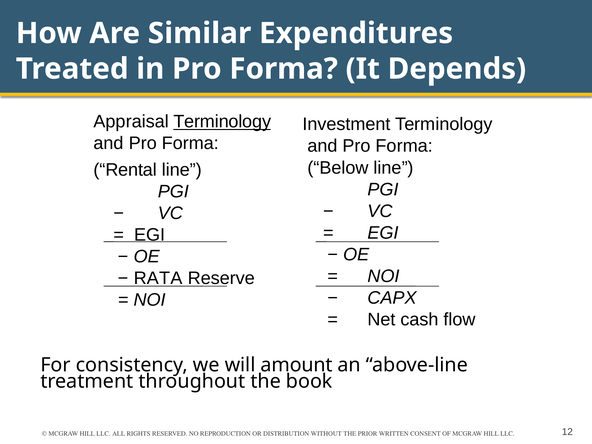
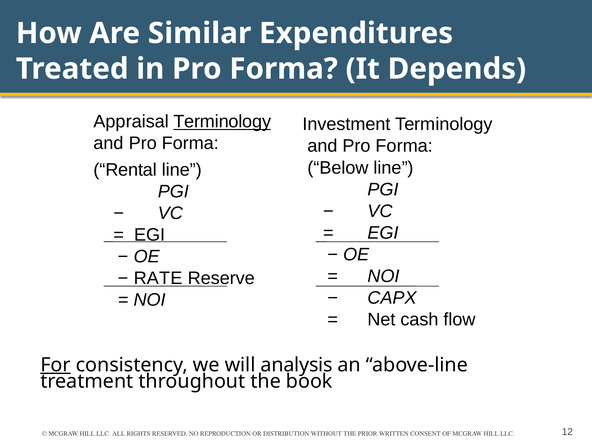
RATA: RATA -> RATE (158, 278)
For underline: none -> present (55, 365)
amount: amount -> analysis (297, 365)
